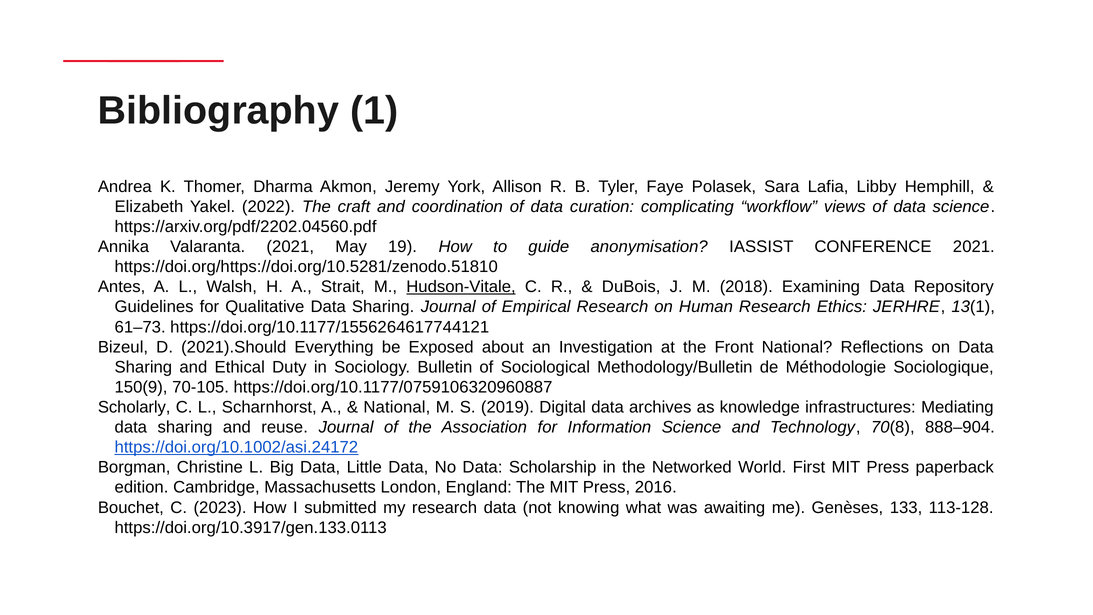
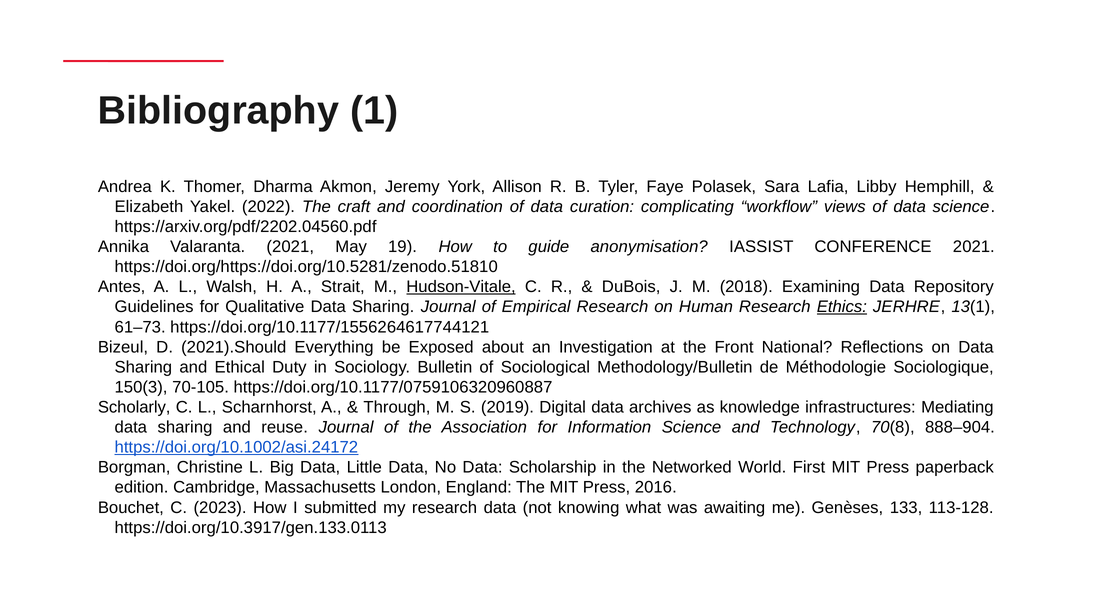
Ethics underline: none -> present (842, 307)
150(9: 150(9 -> 150(3 (141, 387)
National: National -> Through (397, 407)
